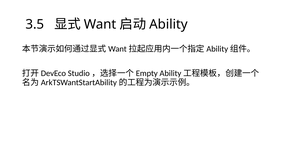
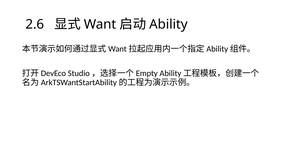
3.5: 3.5 -> 2.6 (35, 24)
